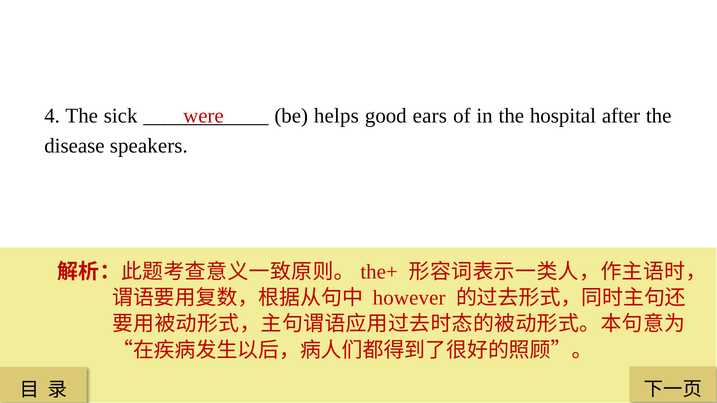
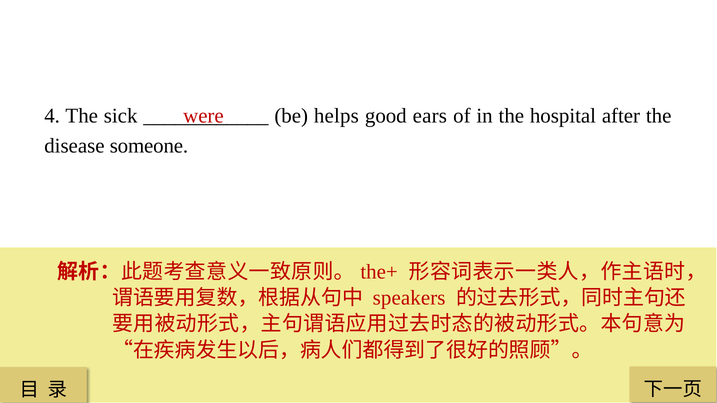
speakers: speakers -> someone (149, 146)
however: however -> speakers (409, 298)
